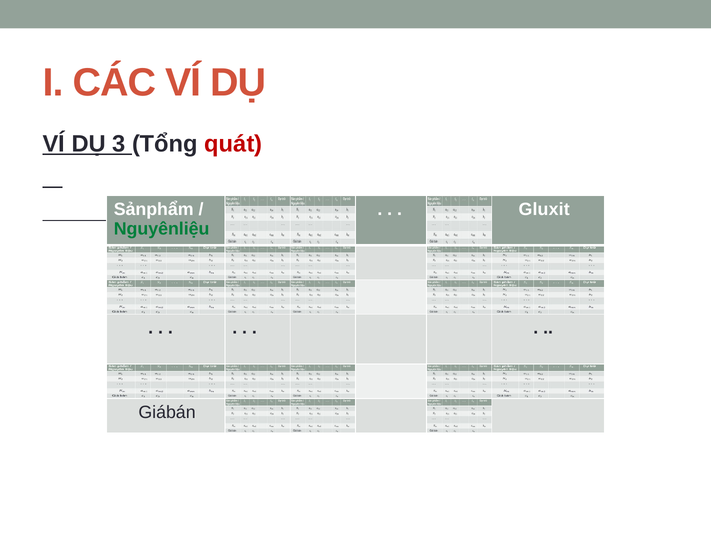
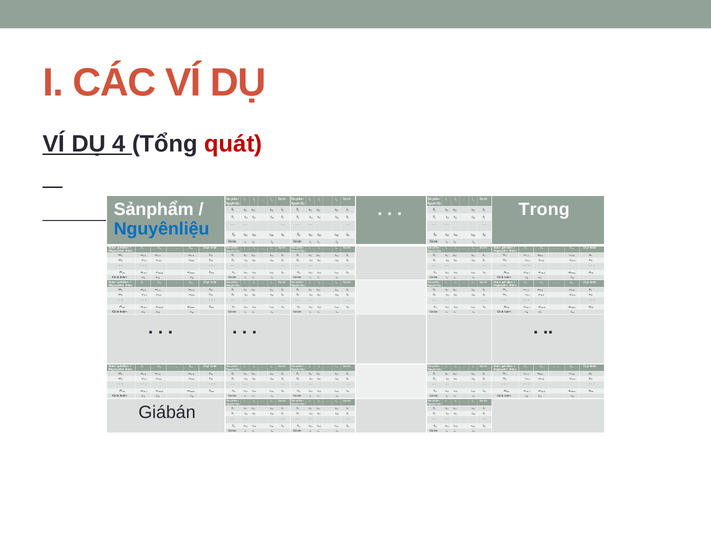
3: 3 -> 4 (119, 144)
Gluxit: Gluxit -> Trong (544, 209)
Nguyênliệu colour: green -> blue (162, 229)
